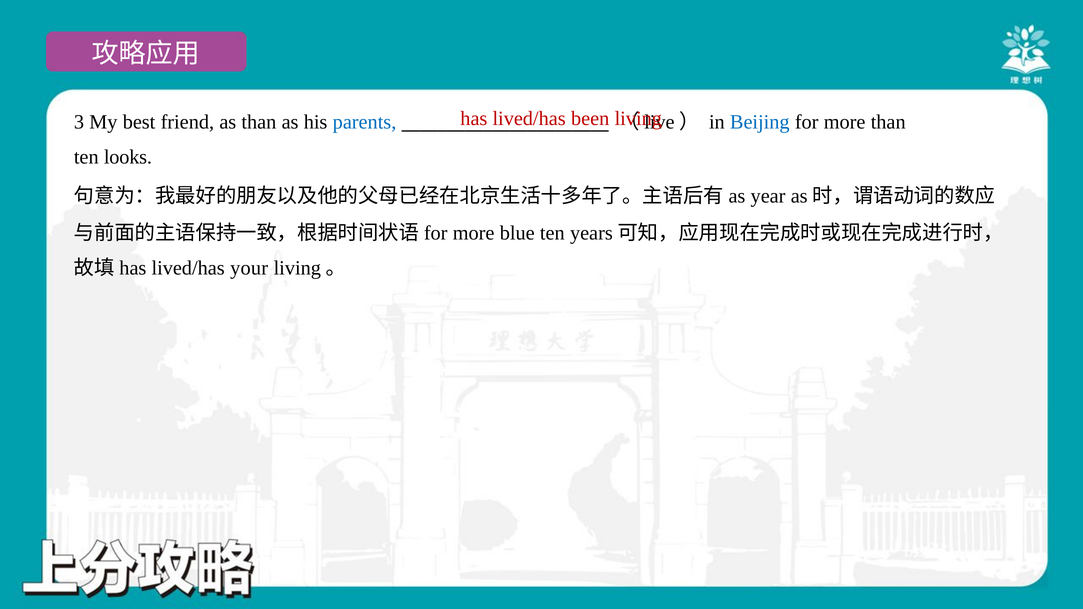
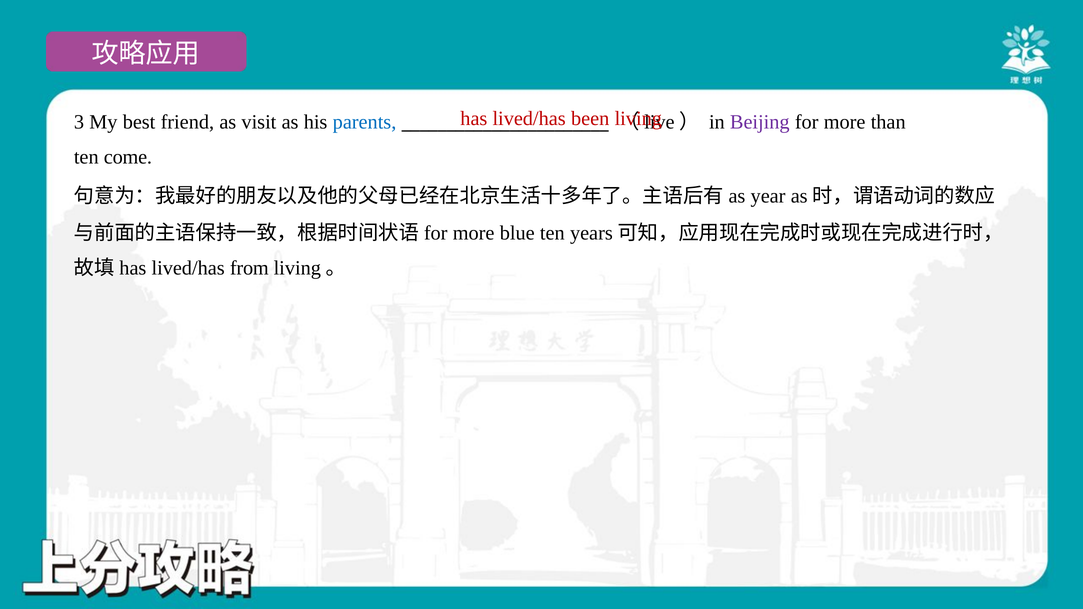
as than: than -> visit (259, 122)
Beijing colour: blue -> purple (760, 122)
looks: looks -> come (128, 157)
your: your -> from (249, 268)
